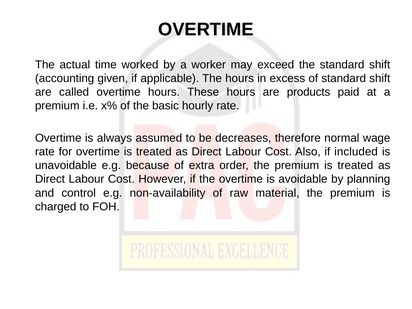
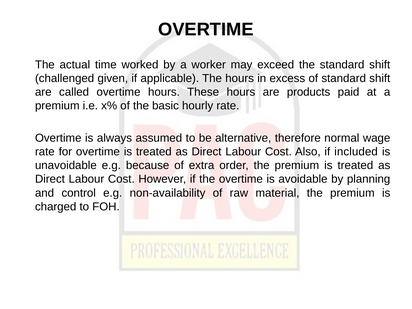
accounting: accounting -> challenged (65, 78)
decreases: decreases -> alternative (243, 138)
